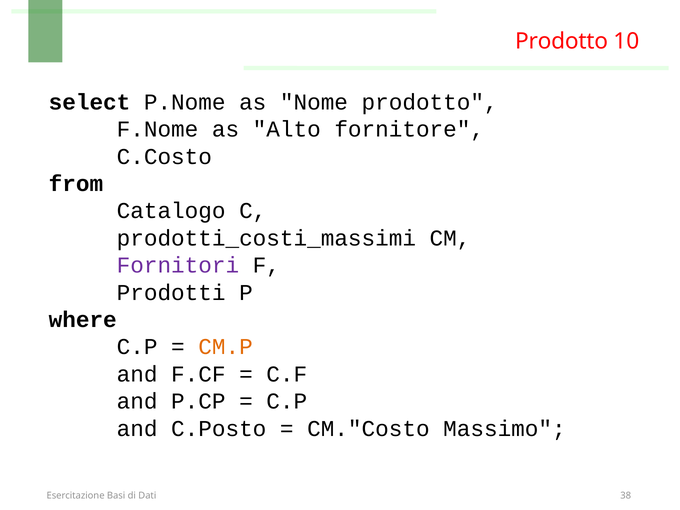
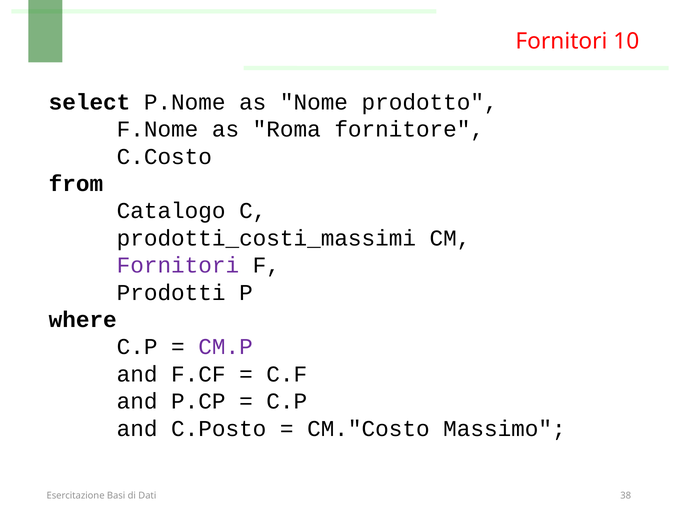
Prodotto: Prodotto -> Fornitori (561, 41)
Alto: Alto -> Roma (287, 129)
CM.P colour: orange -> purple (226, 347)
